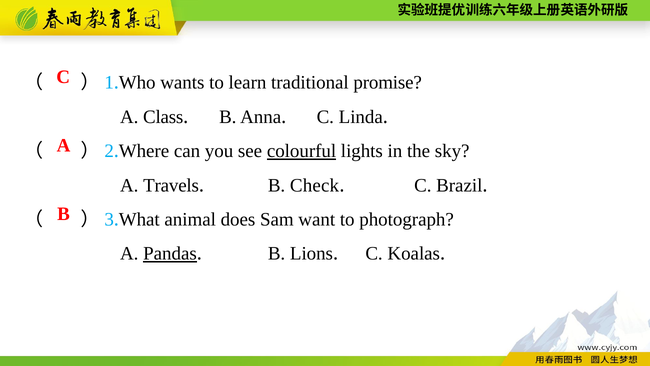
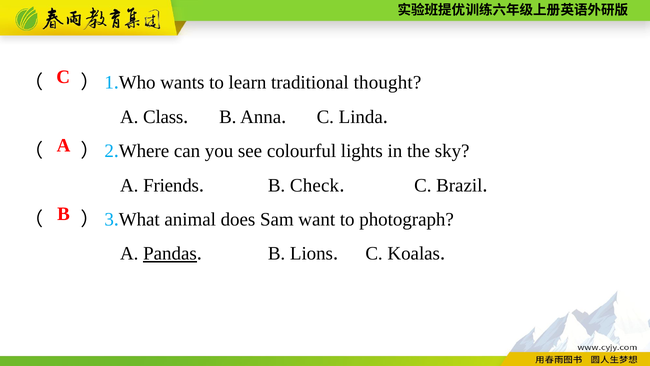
promise: promise -> thought (387, 83)
colourful underline: present -> none (302, 151)
Travels: Travels -> Friends (171, 185)
